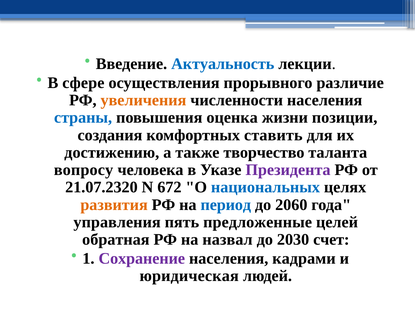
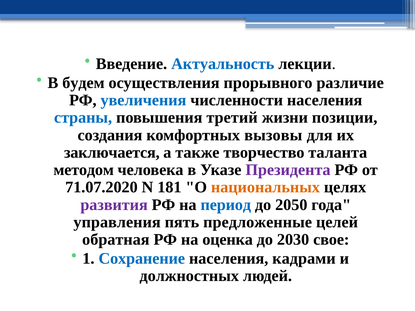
сфере: сфере -> будем (83, 83)
увеличения colour: orange -> blue (143, 100)
оценка: оценка -> третий (232, 118)
ставить: ставить -> вызовы (273, 135)
достижению: достижению -> заключается (112, 153)
вопросу: вопросу -> методом (84, 170)
21.07.2320: 21.07.2320 -> 71.07.2020 (101, 187)
672: 672 -> 181 (169, 187)
национальных colour: blue -> orange (265, 187)
развития colour: orange -> purple (114, 205)
2060: 2060 -> 2050 (291, 205)
назвал: назвал -> оценка (228, 240)
счет: счет -> свое (331, 240)
Сохранение colour: purple -> blue (142, 259)
юридическая: юридическая -> должностных (189, 276)
